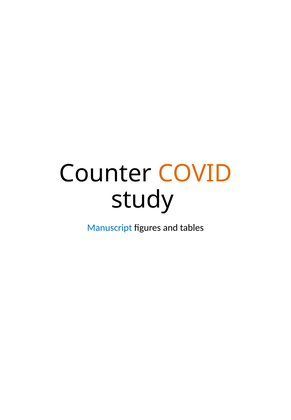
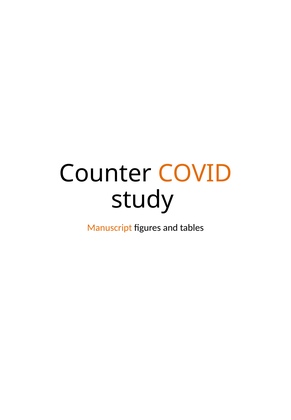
Manuscript colour: blue -> orange (110, 228)
